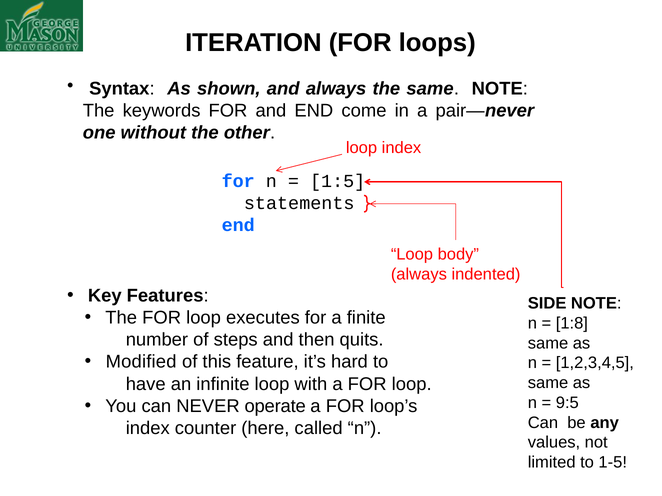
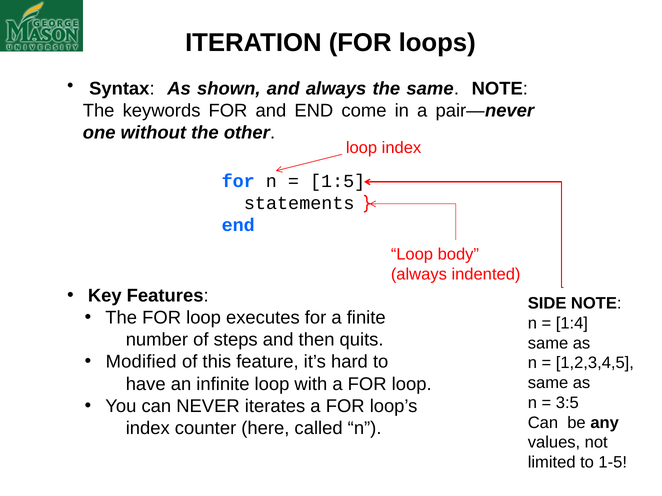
1:8: 1:8 -> 1:4 (572, 324)
9:5: 9:5 -> 3:5 (567, 403)
operate: operate -> iterates (275, 406)
